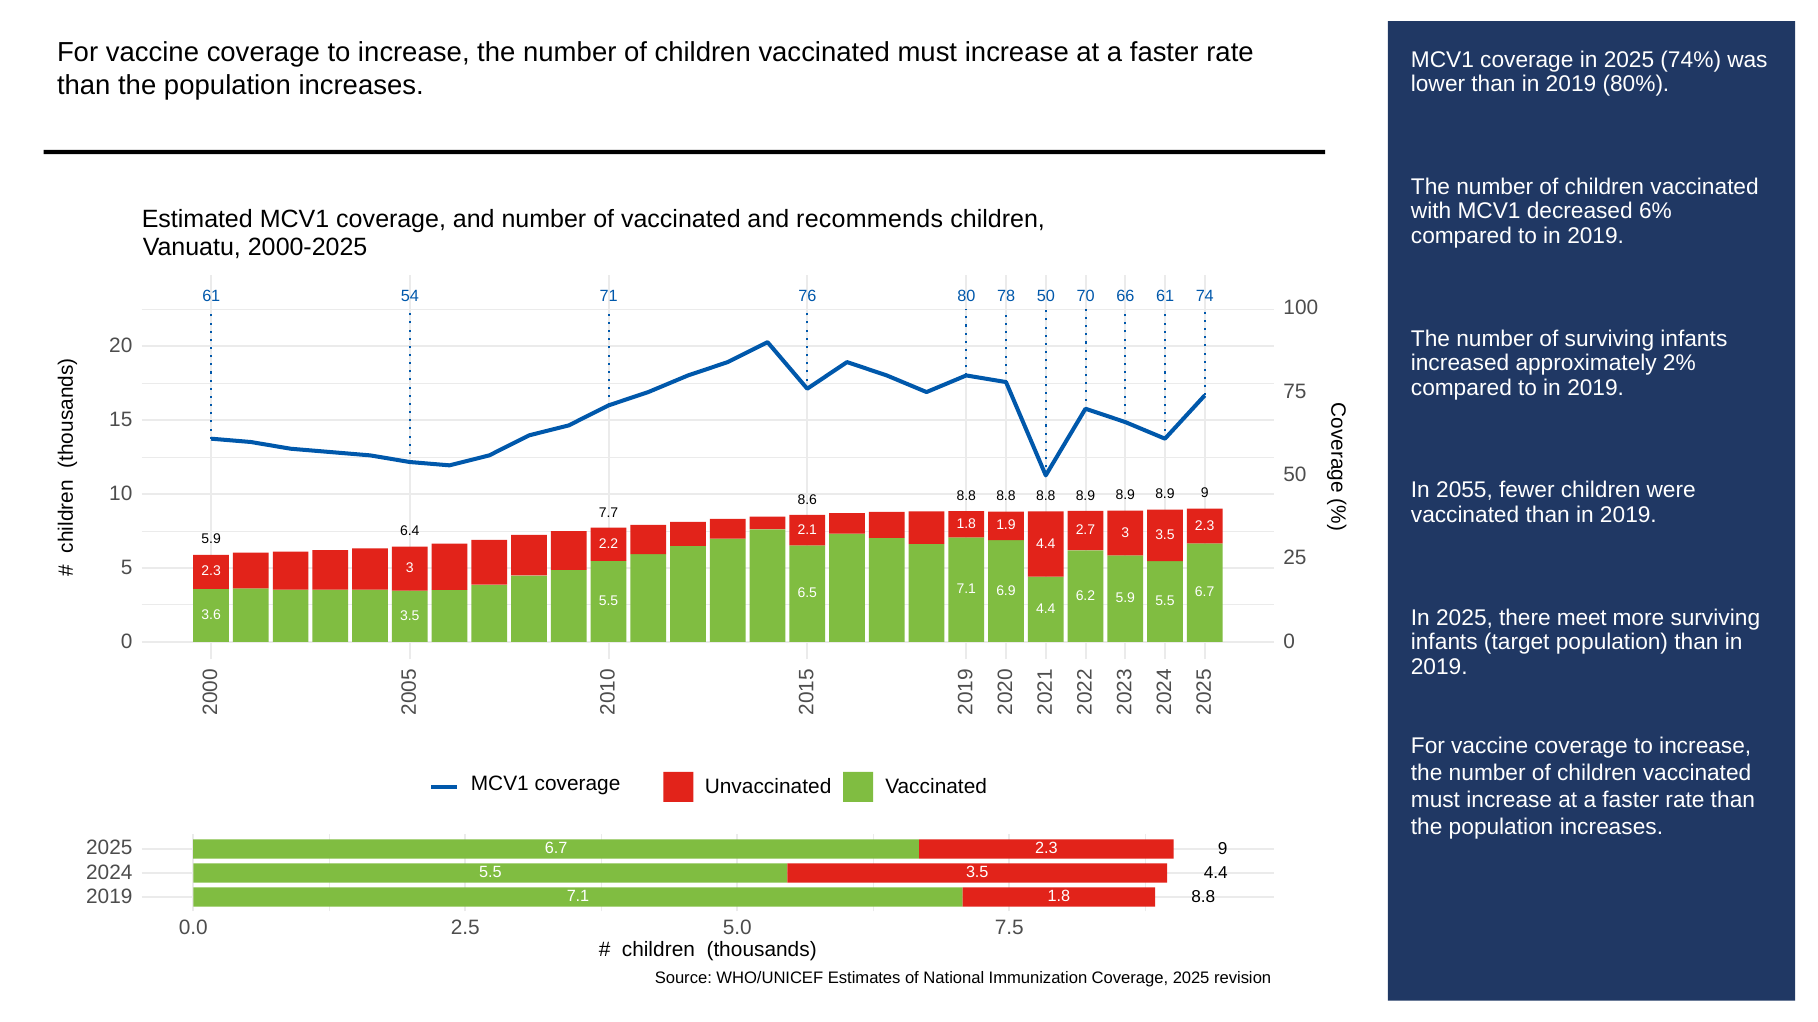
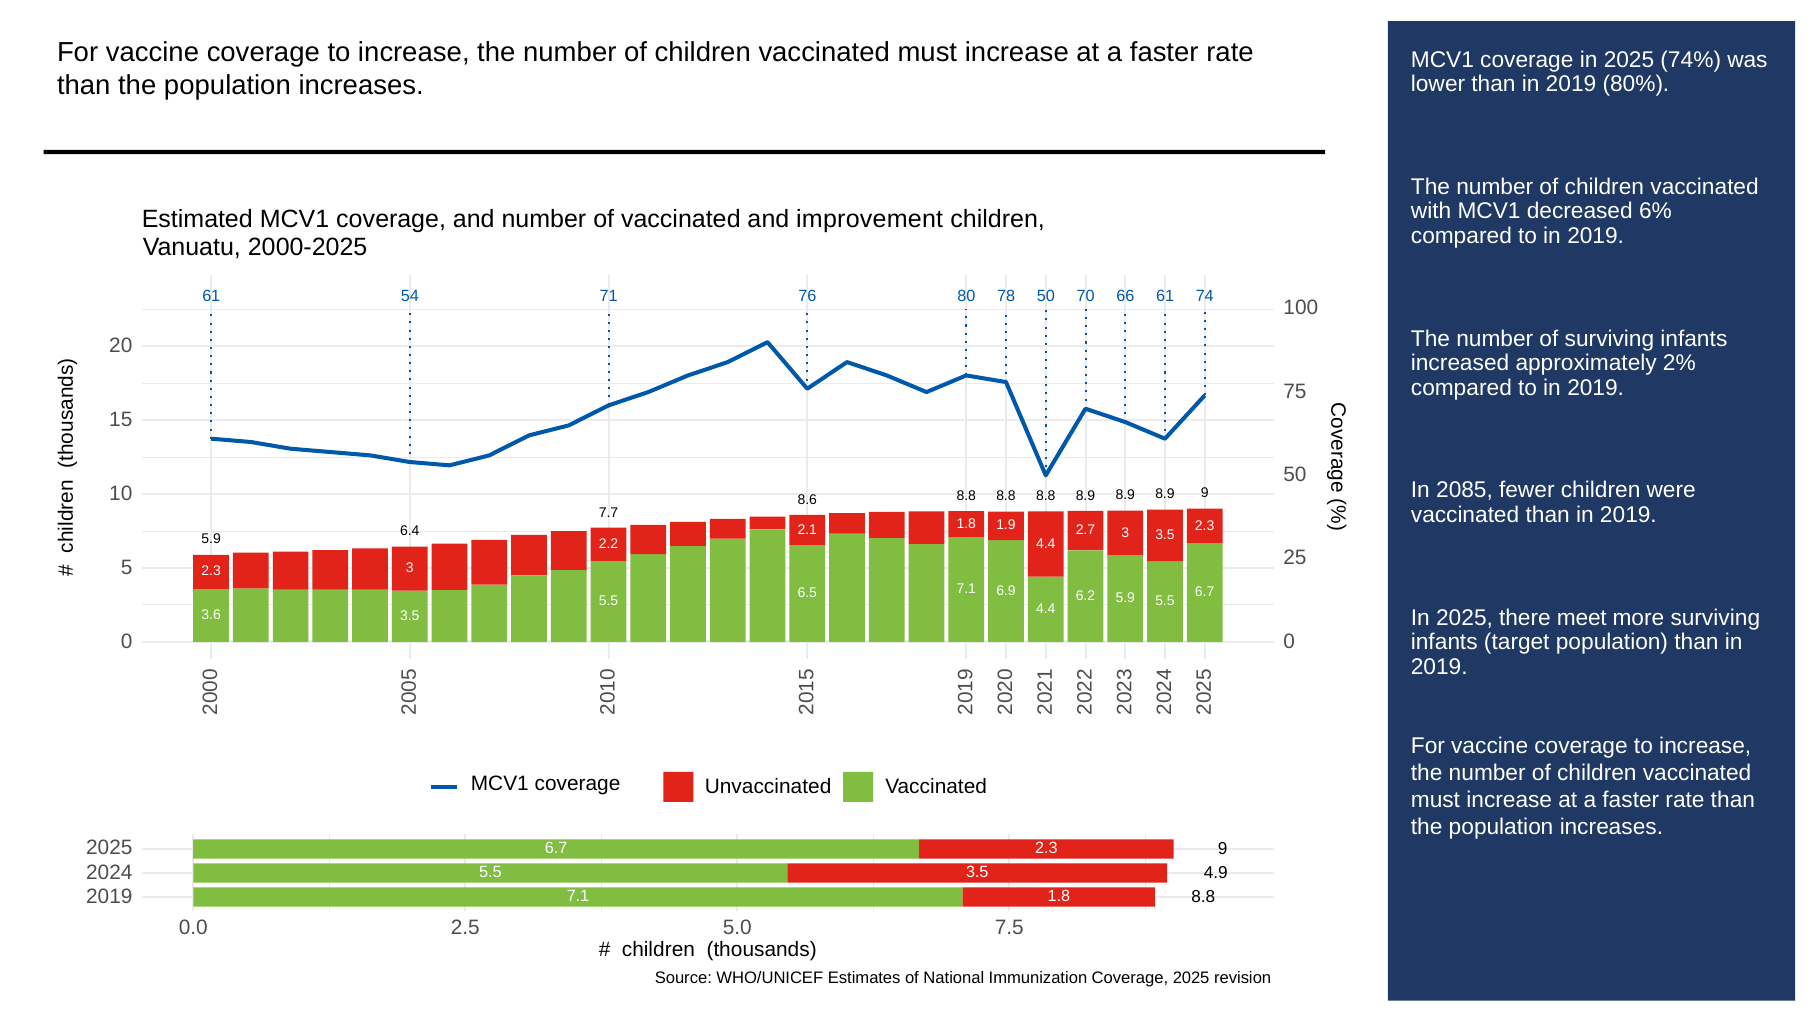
recommends: recommends -> improvement (870, 220)
2055: 2055 -> 2085 (1464, 491)
4.4: 4.4 -> 4.9 (1216, 873)
